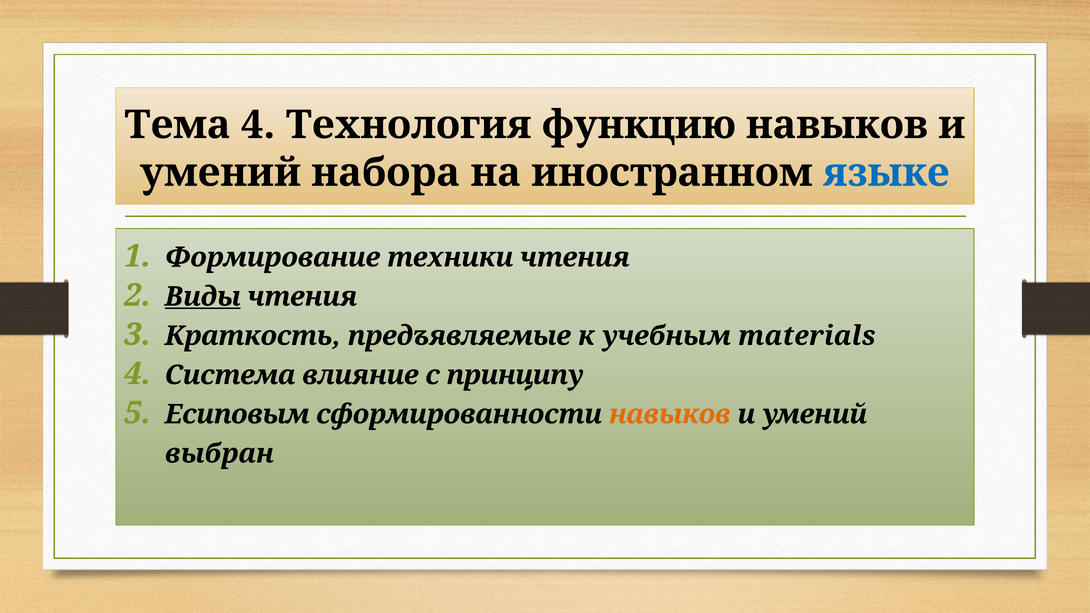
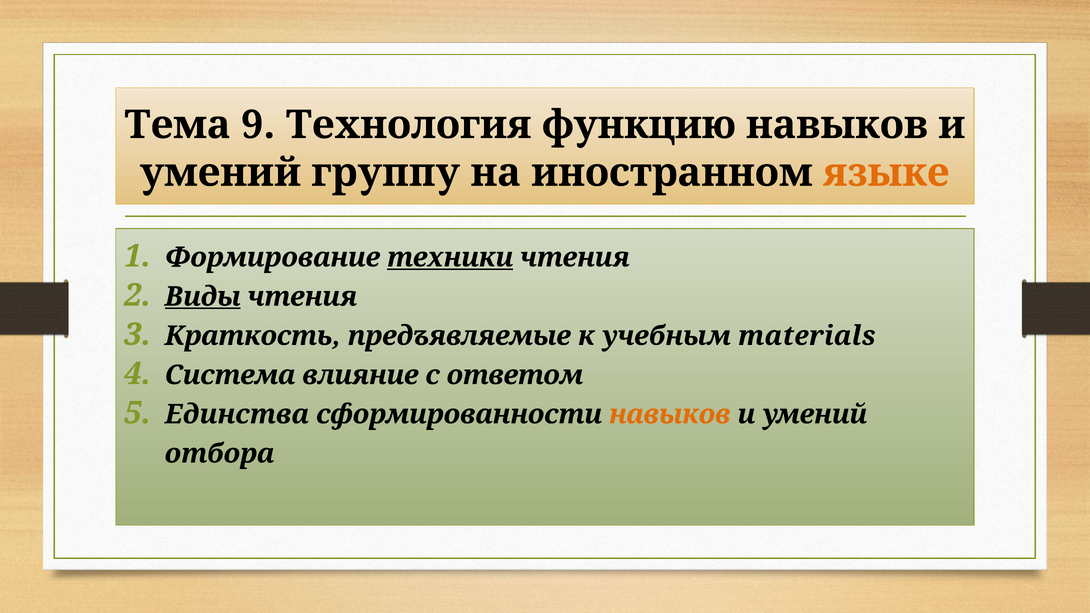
Тема 4: 4 -> 9 (258, 125)
набора: набора -> группу (386, 173)
языке colour: blue -> orange (886, 173)
техники underline: none -> present (450, 257)
принципу: принципу -> ответом (515, 375)
Есиповым: Есиповым -> Единства (237, 414)
выбран: выбран -> отбора (220, 454)
